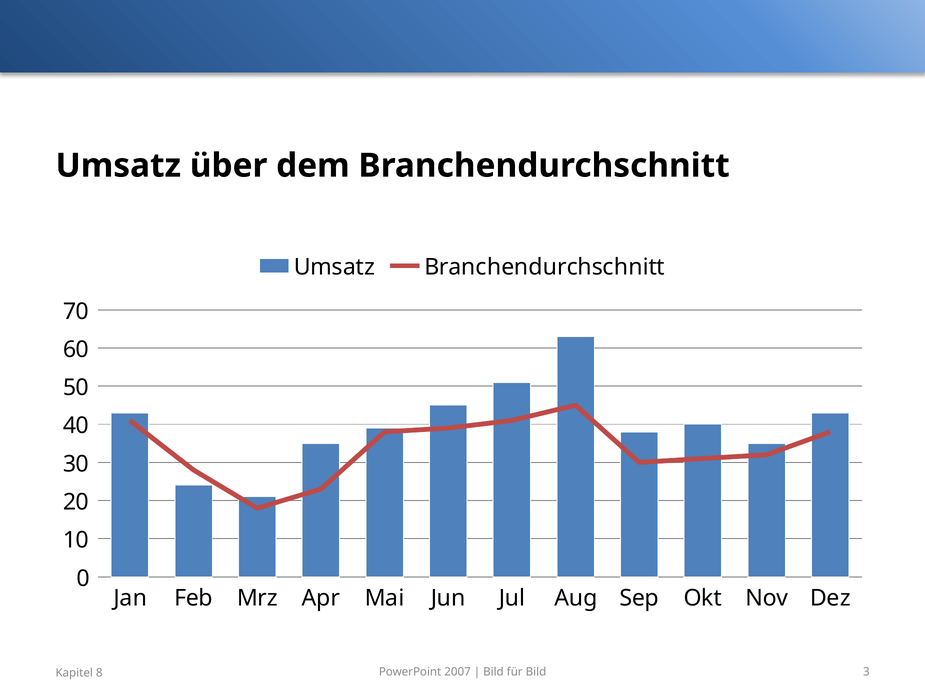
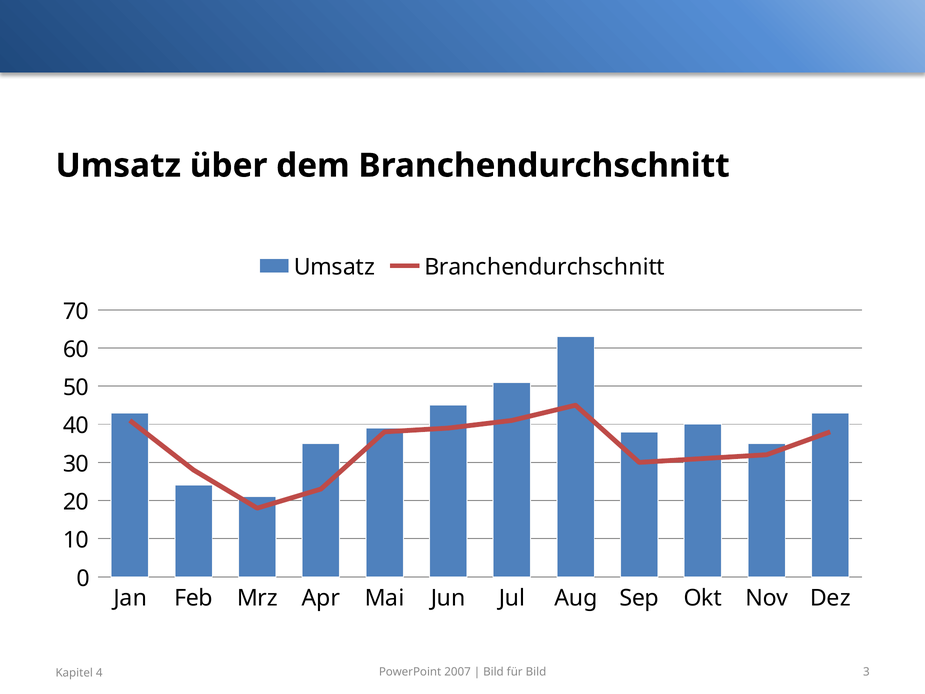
8: 8 -> 4 (99, 673)
